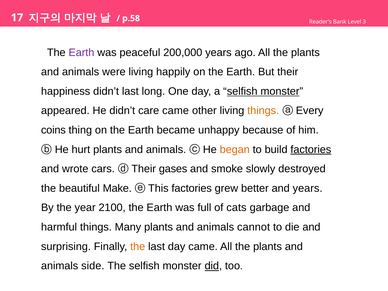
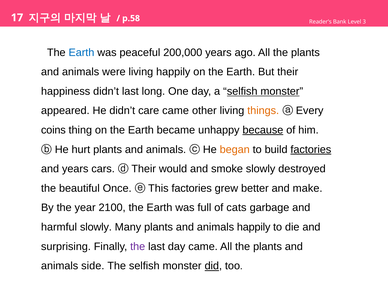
Earth colour: purple -> blue (81, 52)
because underline: none -> present (263, 130)
and wrote: wrote -> years (75, 169)
gases: gases -> would (173, 169)
Make: Make -> Once (117, 188)
and years: years -> make (308, 188)
harmful things: things -> slowly (96, 227)
animals cannot: cannot -> happily (254, 227)
the colour: orange -> purple (138, 246)
